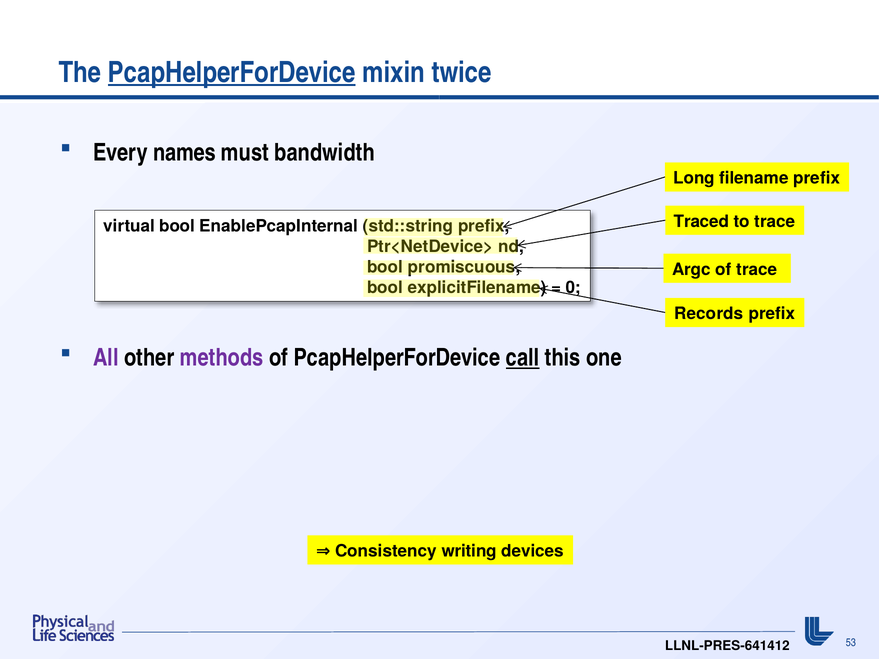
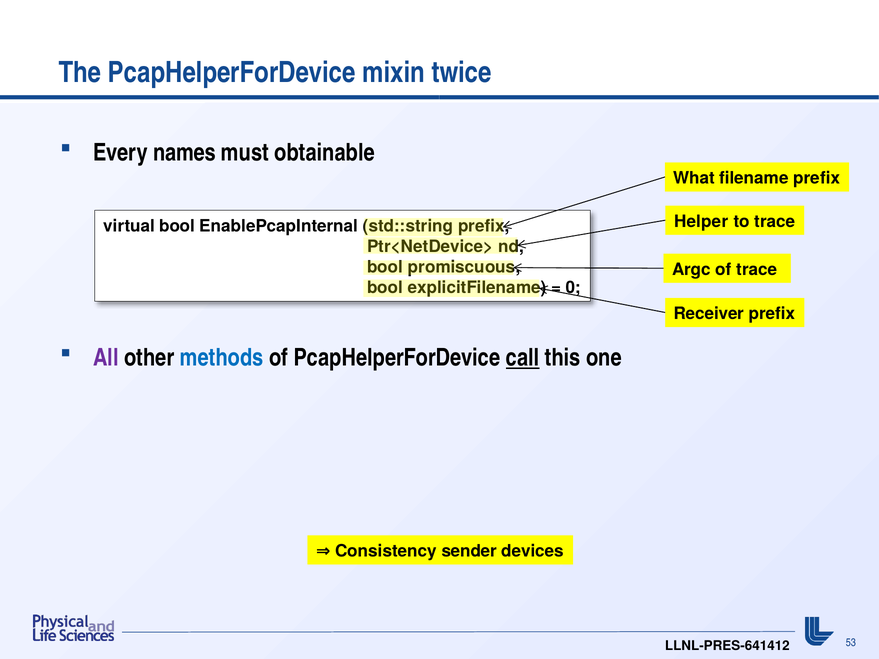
PcapHelperForDevice underline: present -> none (232, 73)
bandwidth: bandwidth -> obtainable (325, 153)
Long: Long -> What (694, 178)
Traced: Traced -> Helper (701, 222)
Records: Records -> Receiver (709, 314)
methods colour: purple -> blue (222, 358)
writing: writing -> sender (469, 551)
